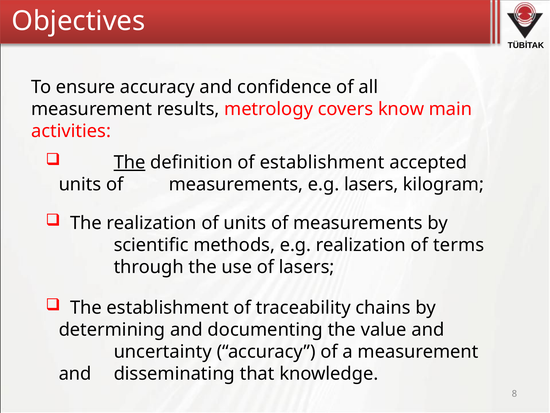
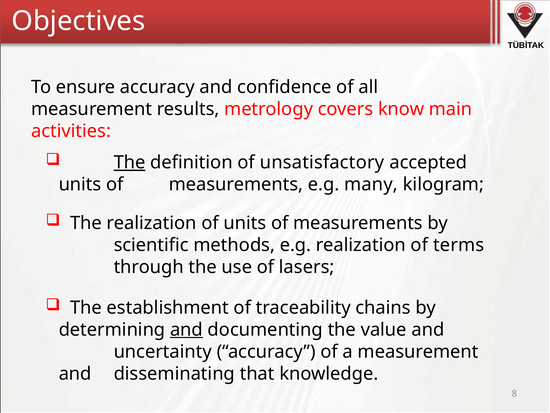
of establishment: establishment -> unsatisfactory (322, 162)
e.g lasers: lasers -> many (371, 184)
and underline: none -> present (186, 329)
